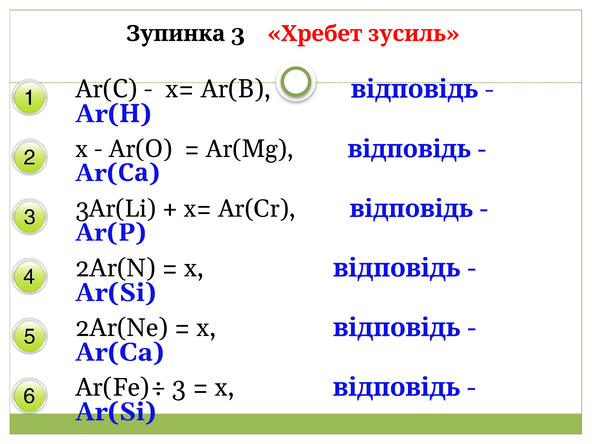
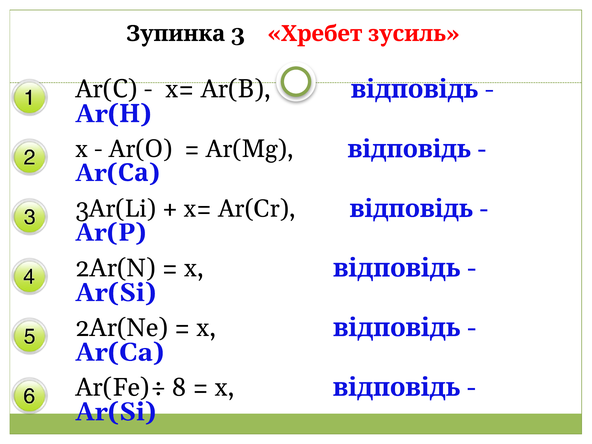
Ar(Fe)÷ 3: 3 -> 8 (179, 387)
